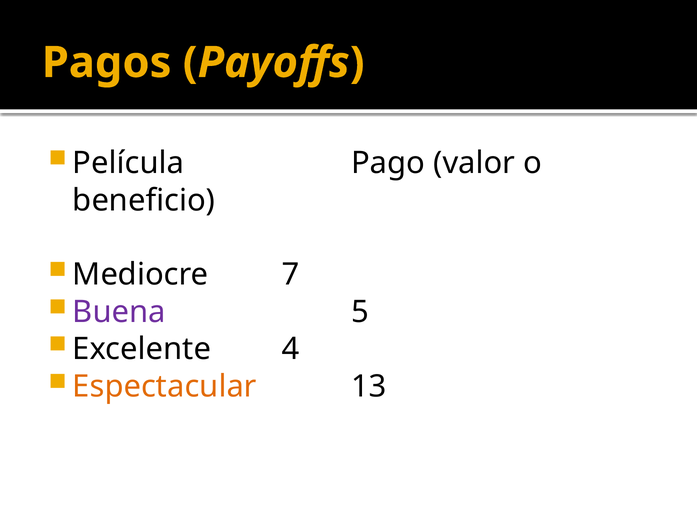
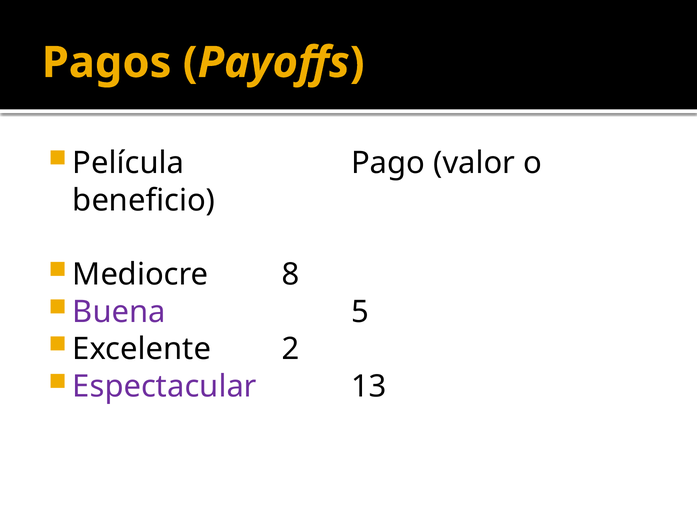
7: 7 -> 8 (290, 275)
4: 4 -> 2 (290, 349)
Espectacular colour: orange -> purple (165, 386)
